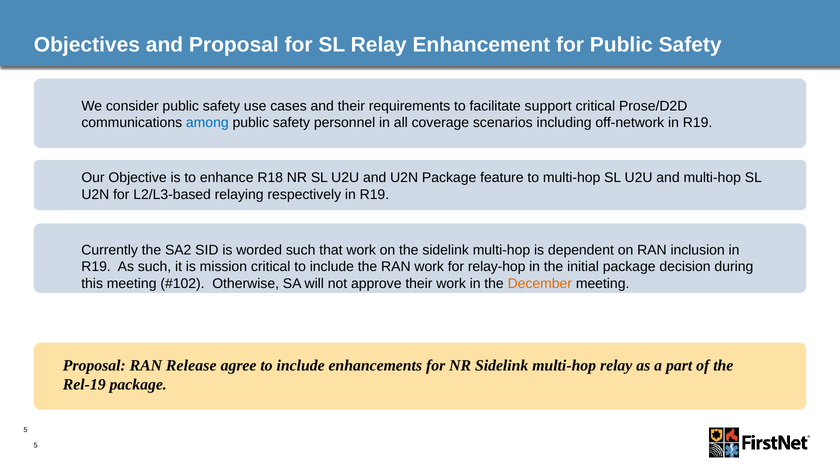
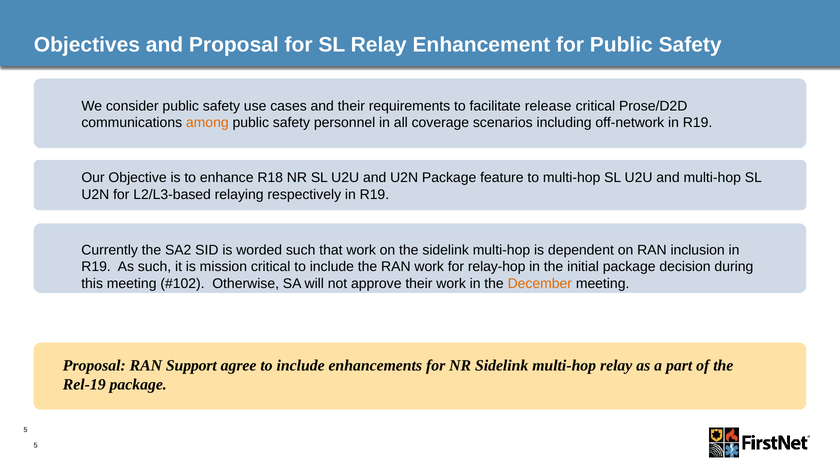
support: support -> release (548, 106)
among colour: blue -> orange (207, 123)
Release: Release -> Support (191, 366)
